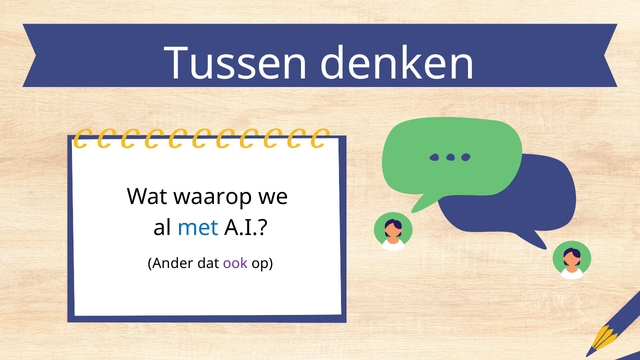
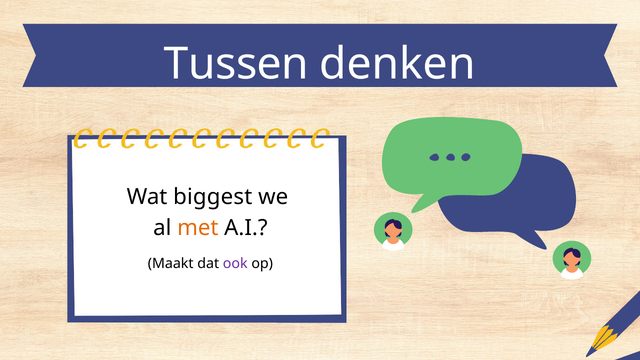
waarop: waarop -> biggest (213, 197)
met colour: blue -> orange (198, 228)
Ander: Ander -> Maakt (171, 263)
